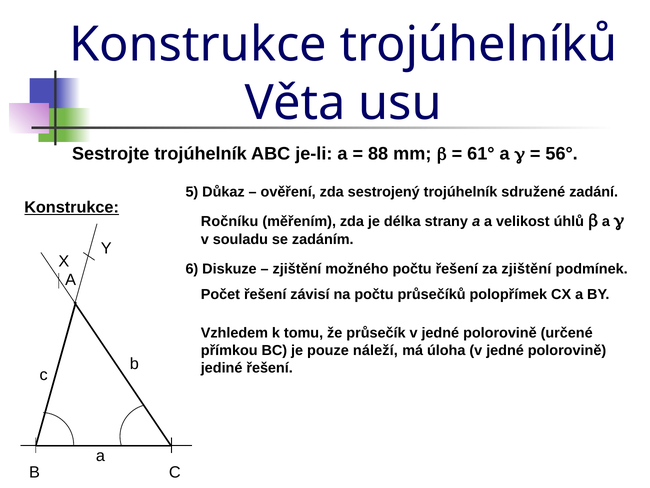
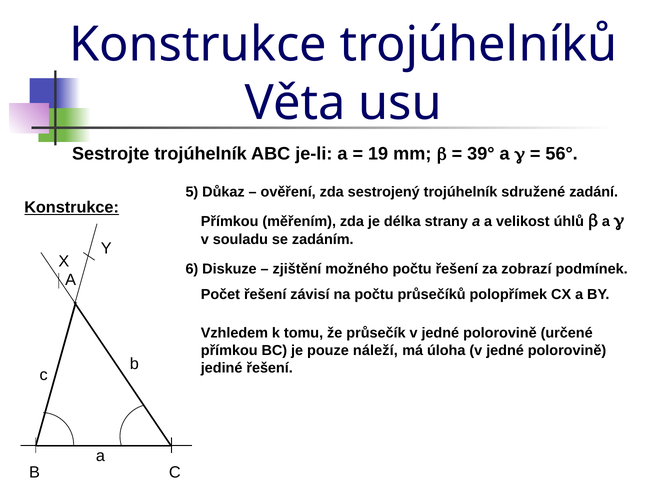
88: 88 -> 19 (378, 154)
61°: 61° -> 39° (481, 154)
Ročníku: Ročníku -> Přímkou (230, 221)
za zjištění: zjištění -> zobrazí (526, 269)
